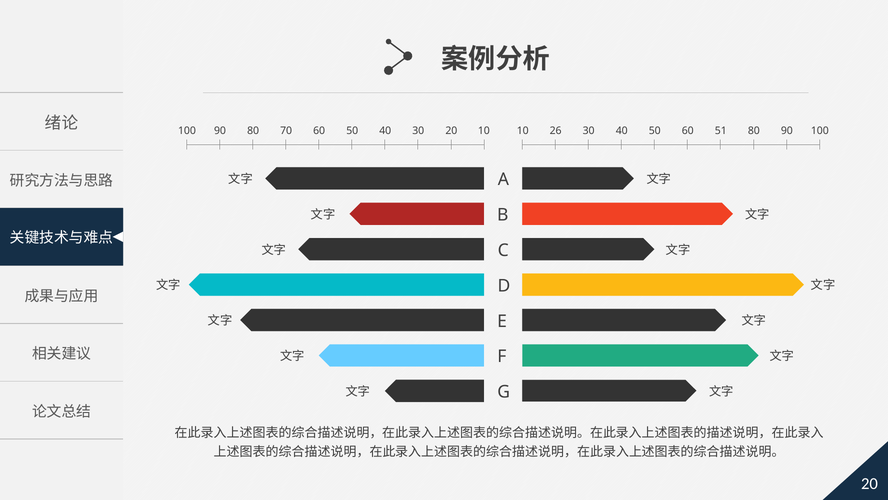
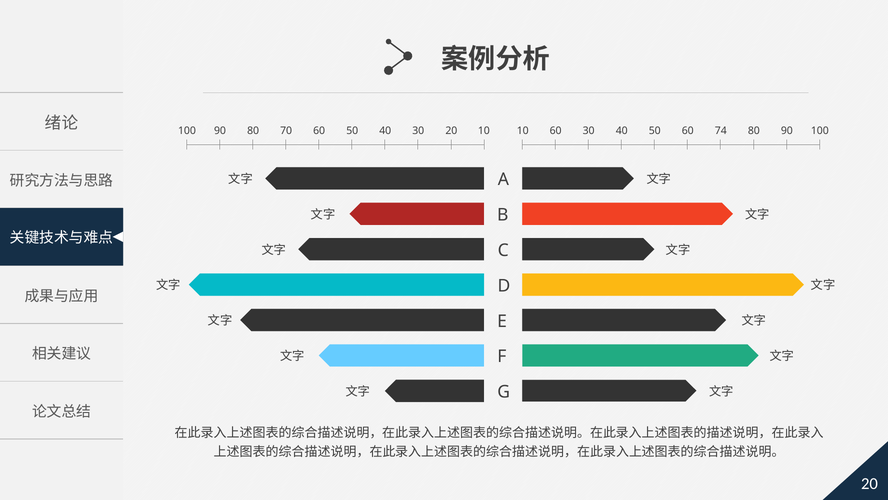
10 26: 26 -> 60 (556, 131)
51: 51 -> 74 (721, 131)
